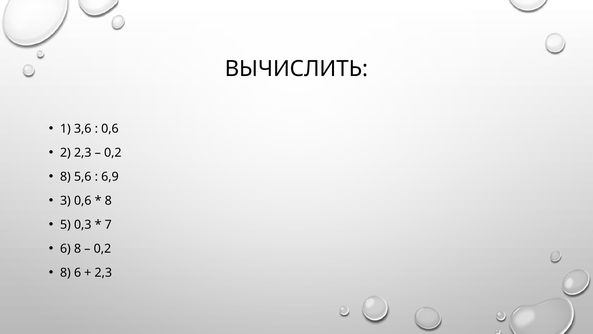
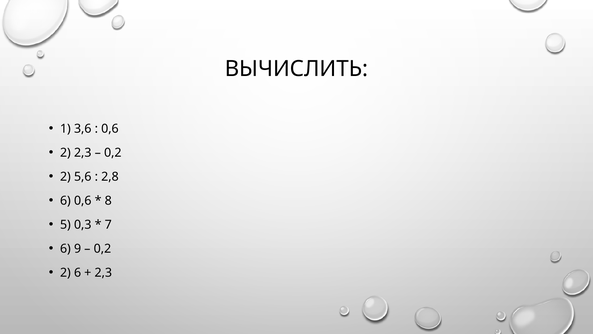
8: 8 -> 2 (65, 177)
6,9: 6,9 -> 2,8 (110, 177)
3: 3 -> 6 (65, 201)
6 8: 8 -> 9 (78, 248)
8: 8 -> 2 (65, 272)
